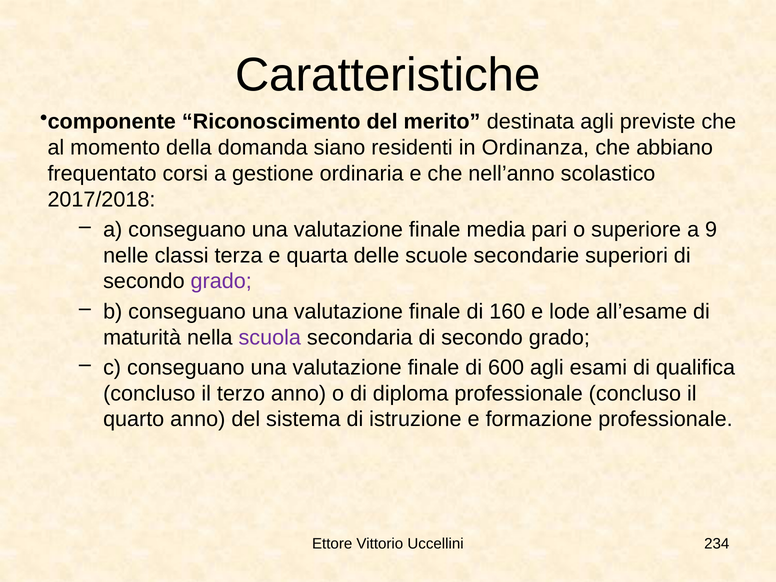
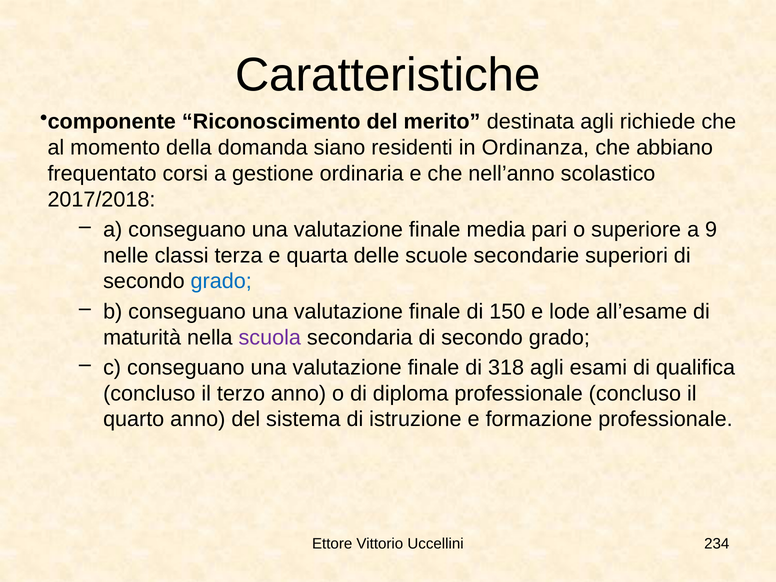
previste: previste -> richiede (658, 122)
grado colour: purple -> blue (221, 281)
160: 160 -> 150 (507, 312)
600: 600 -> 318 (506, 368)
